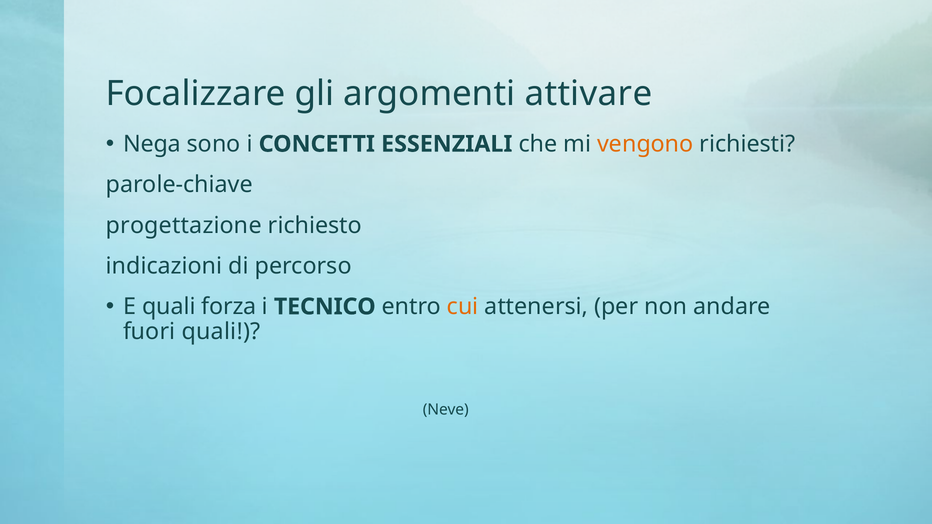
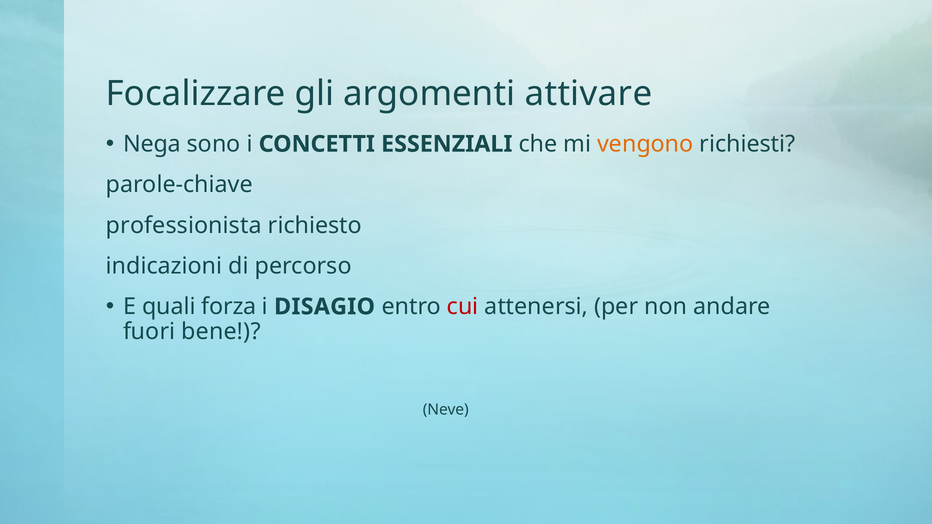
progettazione: progettazione -> professionista (184, 226)
TECNICO: TECNICO -> DISAGIO (325, 307)
cui colour: orange -> red (463, 307)
fuori quali: quali -> bene (221, 332)
